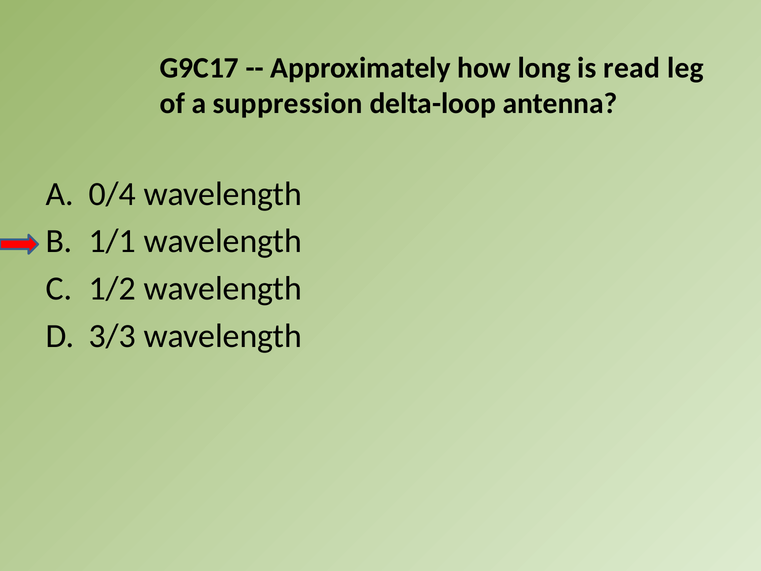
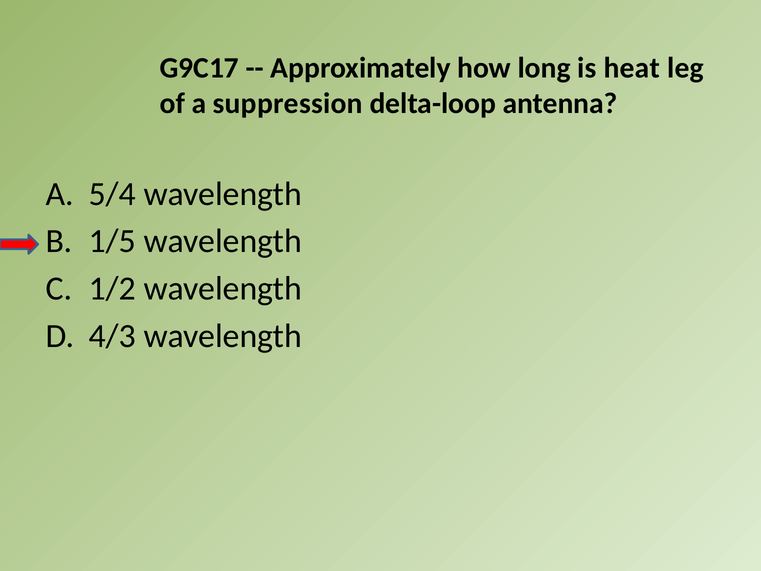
read: read -> heat (632, 68)
0/4: 0/4 -> 5/4 (112, 194)
1/1: 1/1 -> 1/5 (112, 241)
3/3: 3/3 -> 4/3 (112, 336)
